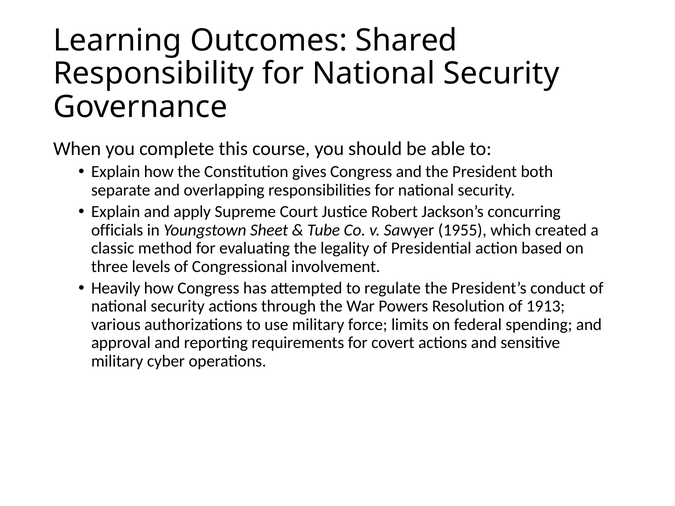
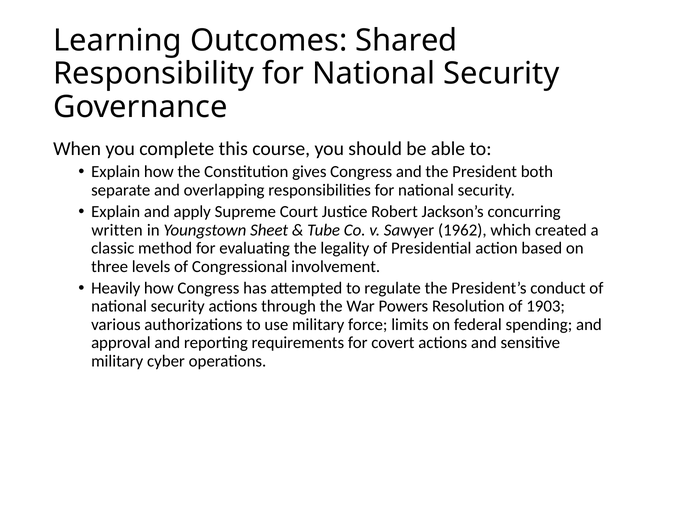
officials: officials -> written (117, 230)
1955: 1955 -> 1962 (462, 230)
1913: 1913 -> 1903 (546, 307)
